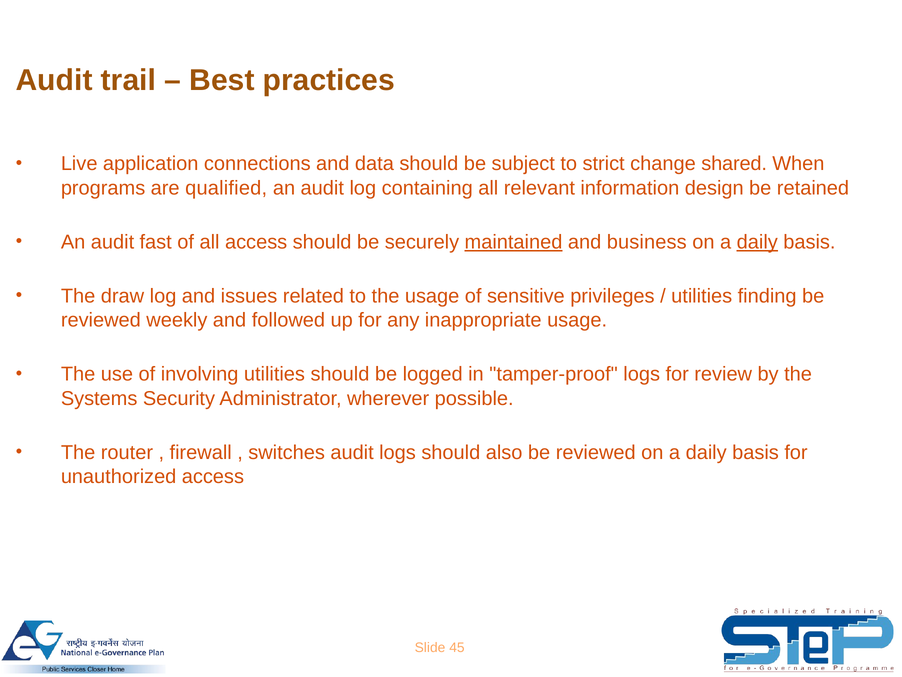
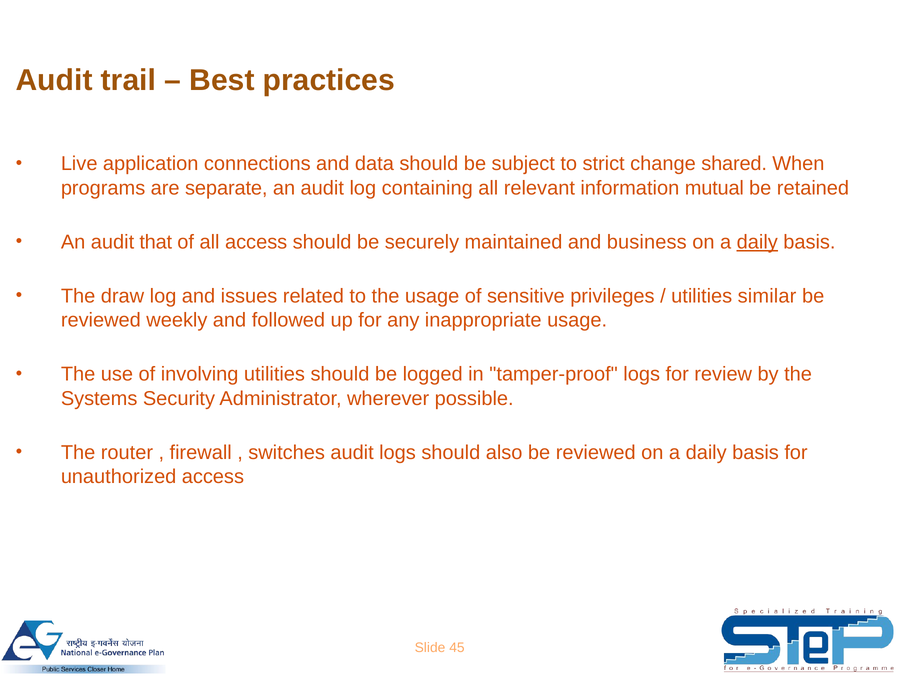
qualified: qualified -> separate (226, 188)
design: design -> mutual (714, 188)
fast: fast -> that (156, 242)
maintained underline: present -> none (514, 242)
finding: finding -> similar (767, 296)
